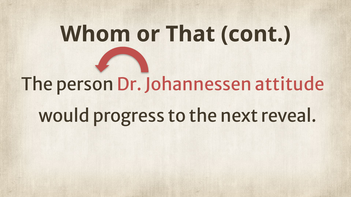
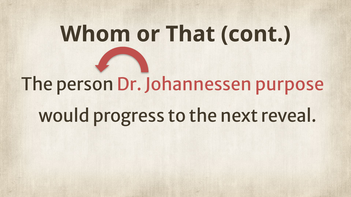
attitude: attitude -> purpose (290, 85)
